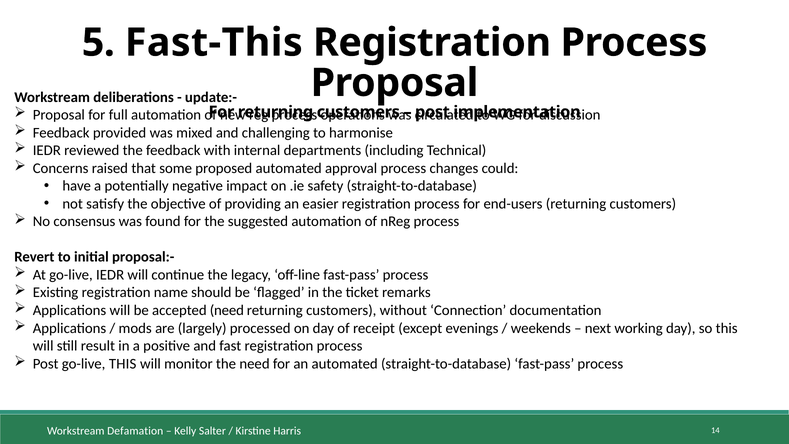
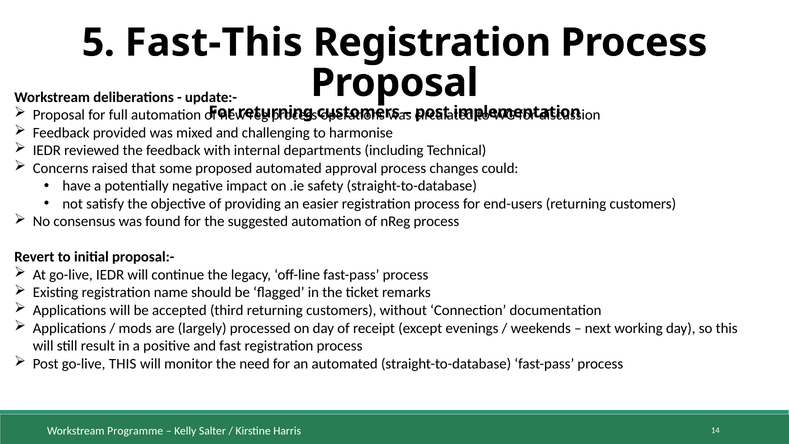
accepted need: need -> third (227, 310)
Defamation: Defamation -> Programme (135, 431)
